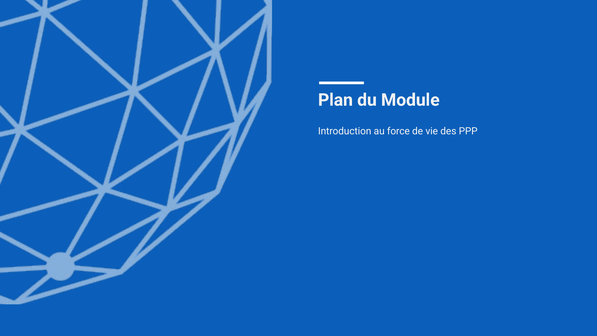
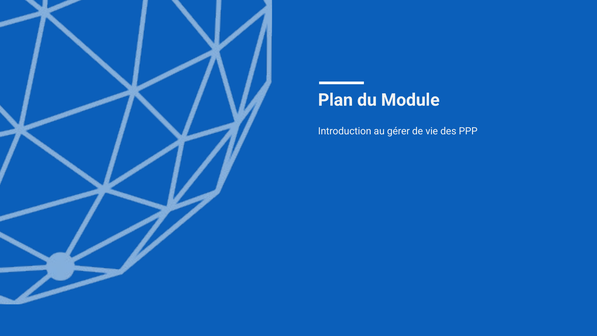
force: force -> gérer (398, 131)
